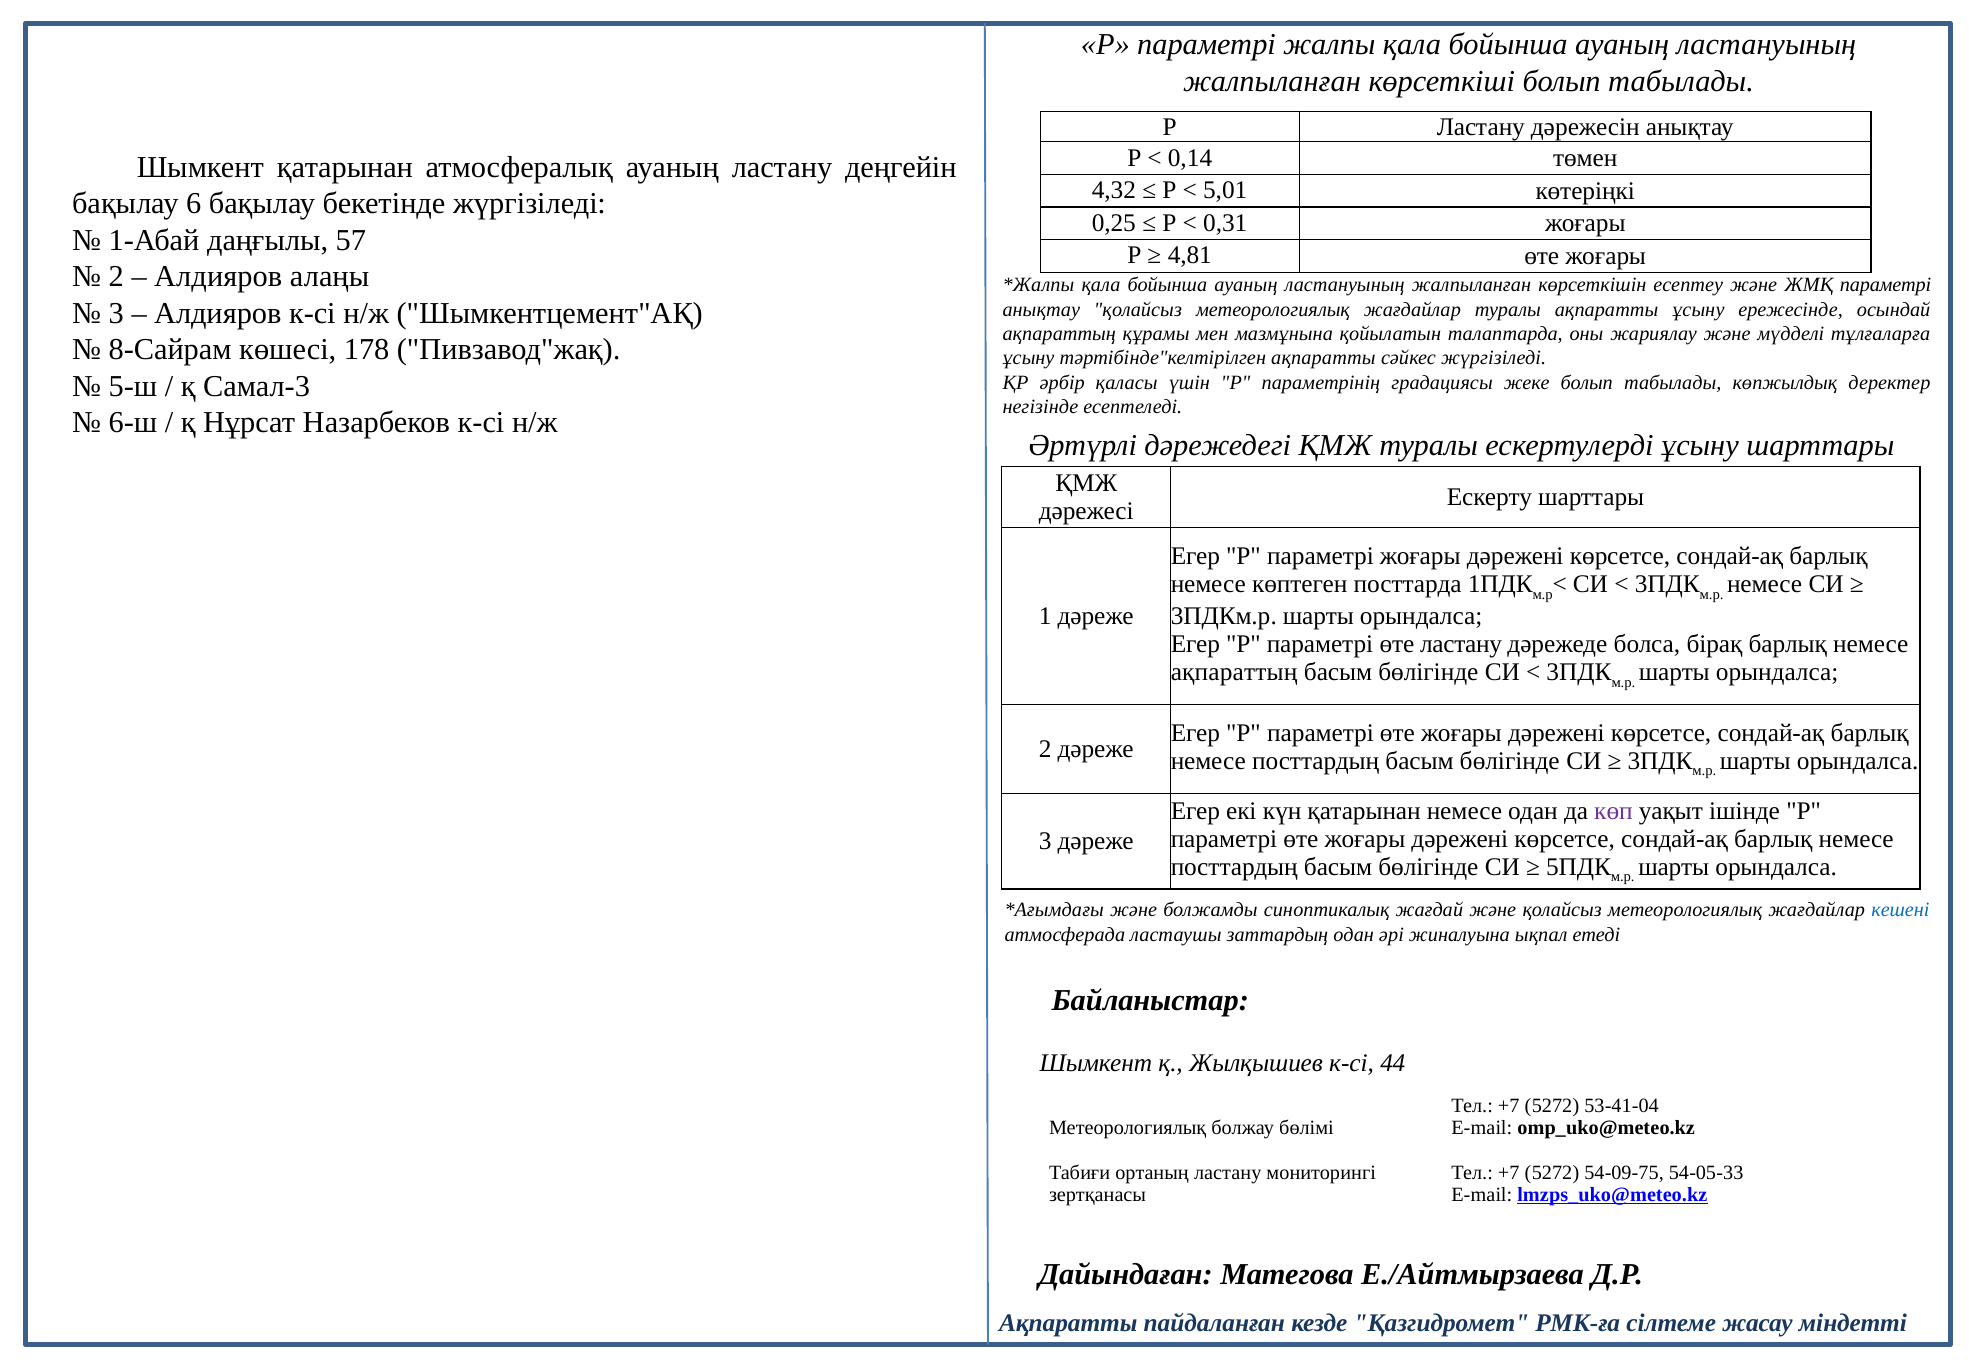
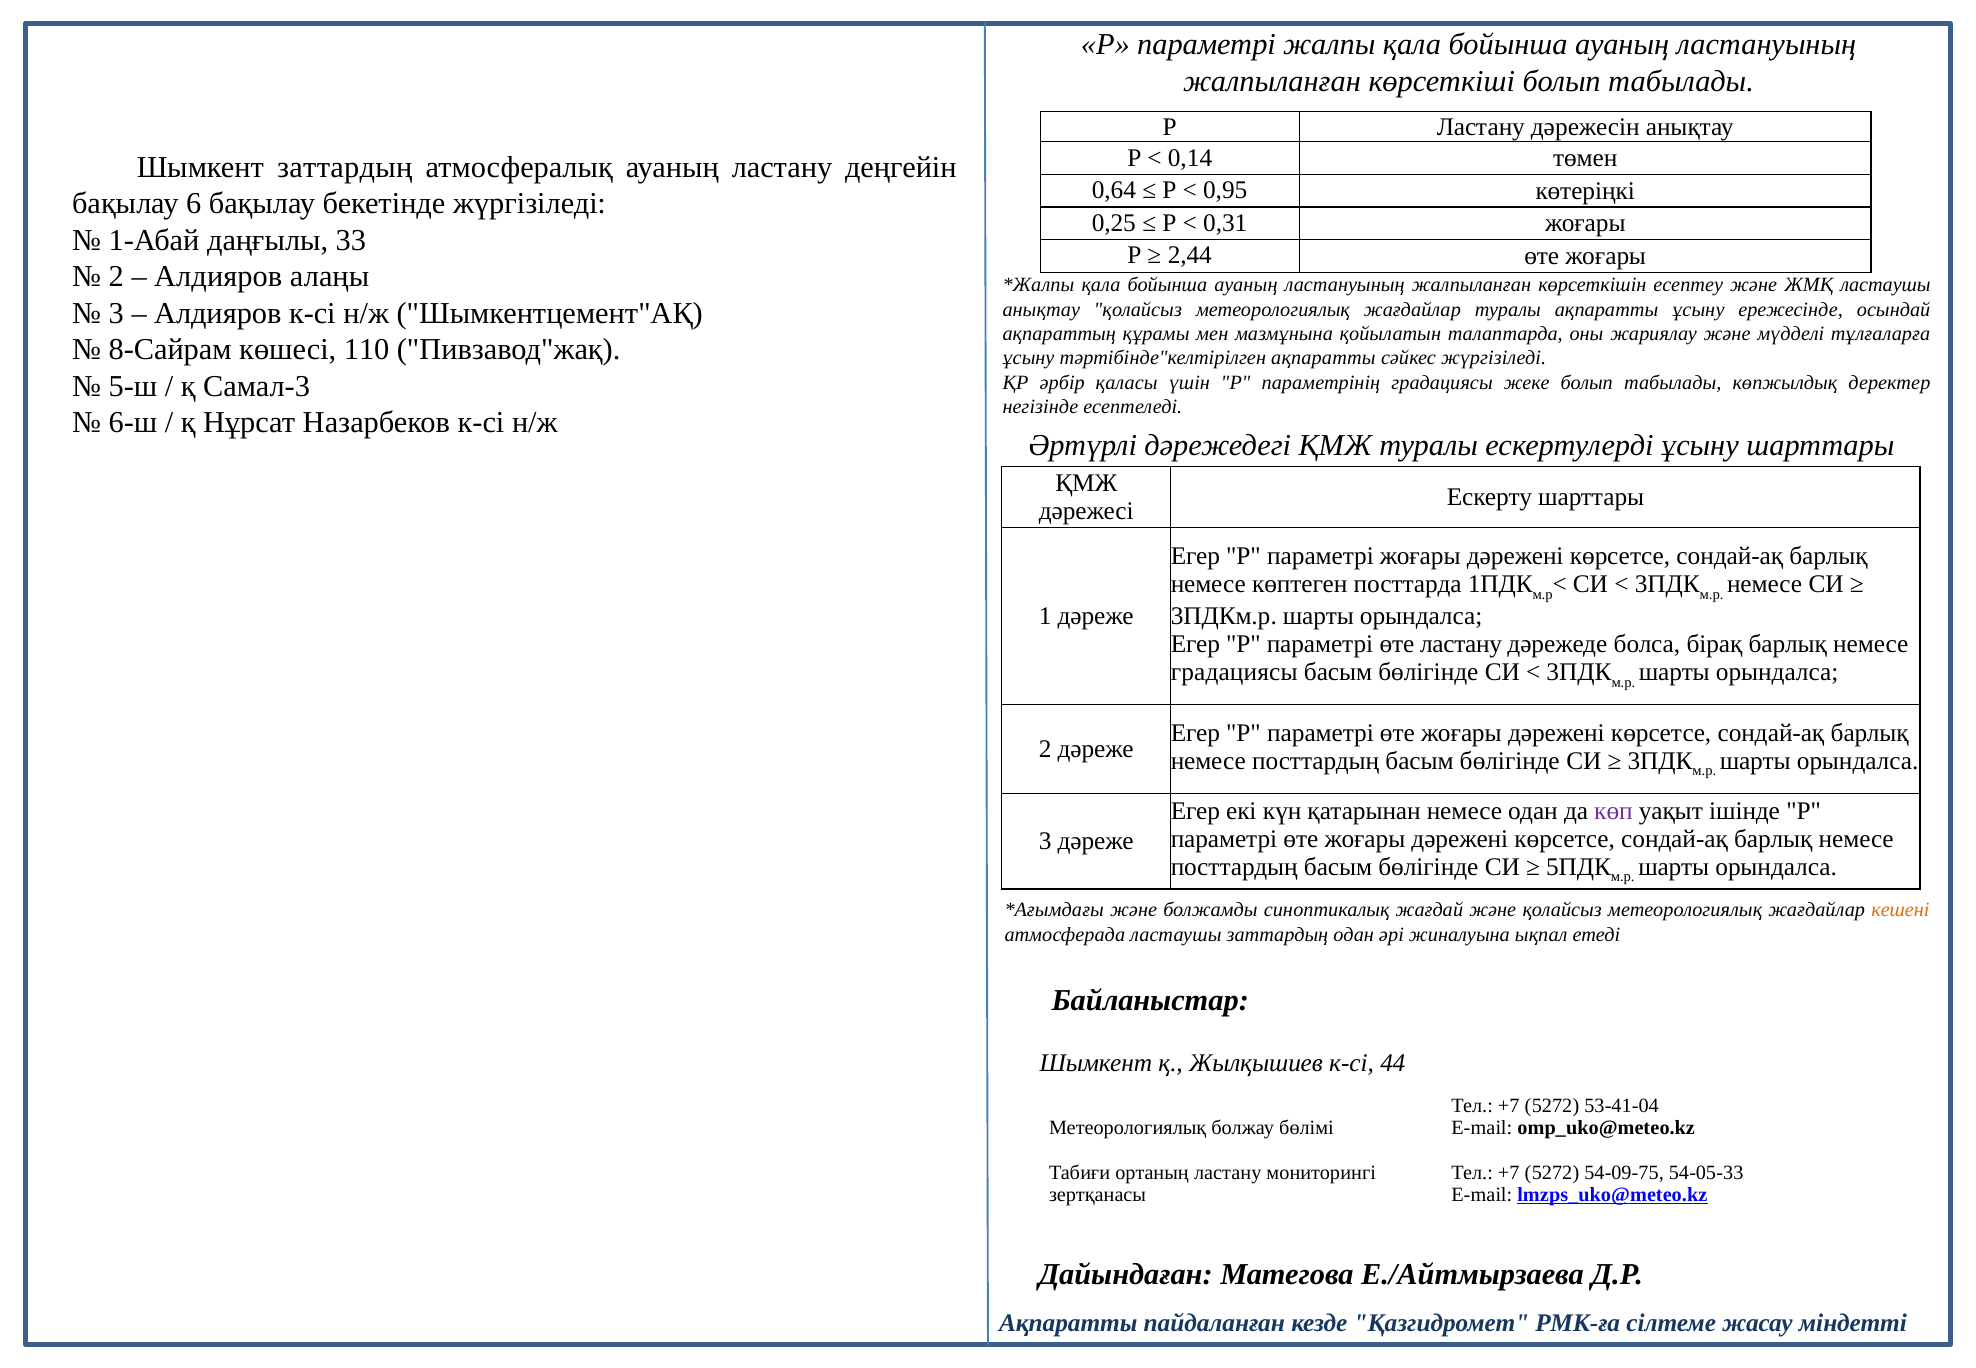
Шымкент қатарынан: қатарынан -> заттардың (345, 167)
4,32: 4,32 -> 0,64 (1114, 190)
5,01: 5,01 -> 0,95 (1225, 190)
57: 57 -> 33 (351, 240)
4,81: 4,81 -> 2,44 (1190, 256)
ЖМҚ параметрі: параметрі -> ластаушы (1885, 285)
178: 178 -> 110 (367, 350)
ақпараттың: ақпараттың -> градациясы (1234, 672)
кешені colour: blue -> orange (1900, 910)
